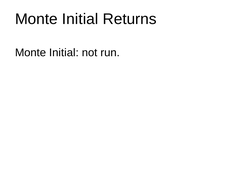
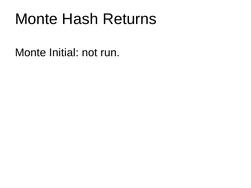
Initial: Initial -> Hash (80, 19)
